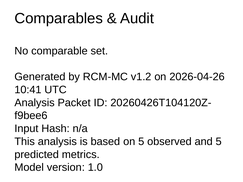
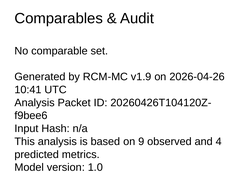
v1.2: v1.2 -> v1.9 (141, 77)
on 5: 5 -> 9 (141, 142)
and 5: 5 -> 4 (219, 142)
